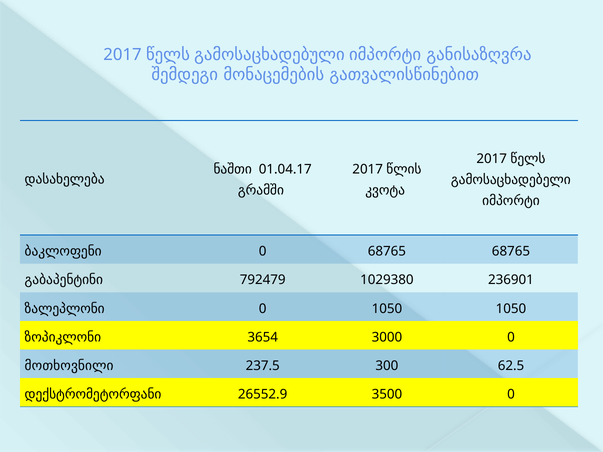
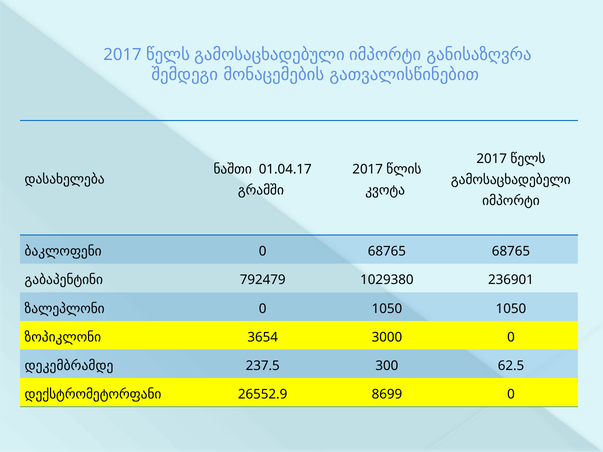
მოთხოვნილი: მოთხოვნილი -> დეკემბრამდე (69, 366)
3500: 3500 -> 8699 (387, 395)
